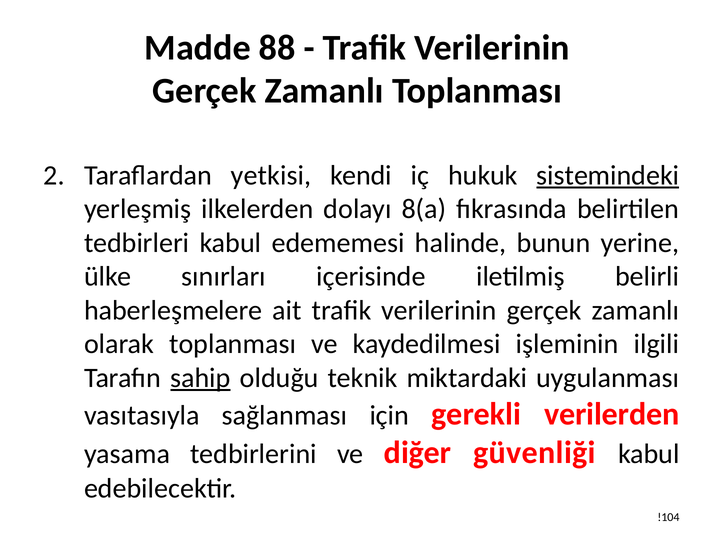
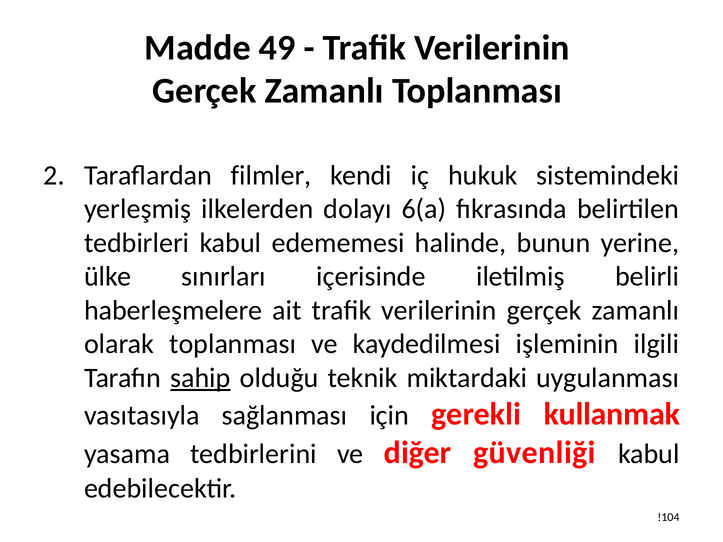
88: 88 -> 49 (277, 48)
yetkisi: yetkisi -> filmler (271, 175)
sistemindeki underline: present -> none (608, 175)
8(a: 8(a -> 6(a (424, 209)
verilerden: verilerden -> kullanmak (612, 414)
